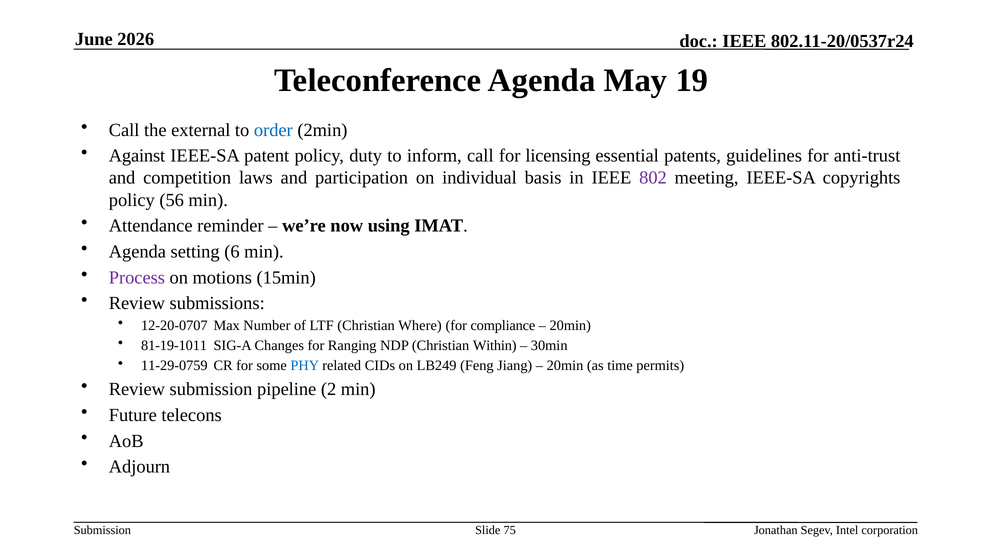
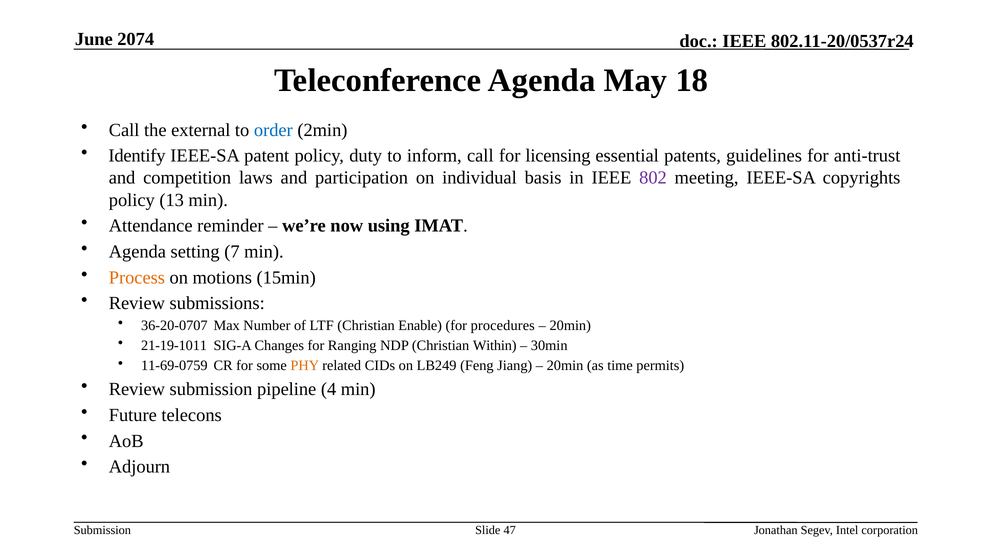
2026: 2026 -> 2074 (136, 39)
19: 19 -> 18 (692, 80)
Against: Against -> Identify (137, 156)
56: 56 -> 13 (172, 200)
6: 6 -> 7 (232, 252)
Process colour: purple -> orange (137, 277)
12-20-0707: 12-20-0707 -> 36-20-0707 (174, 325)
Where: Where -> Enable (420, 325)
compliance: compliance -> procedures (503, 325)
81-19-1011: 81-19-1011 -> 21-19-1011 (174, 346)
11-29-0759: 11-29-0759 -> 11-69-0759 (174, 366)
PHY colour: blue -> orange (305, 366)
2: 2 -> 4 (329, 389)
75: 75 -> 47 (510, 530)
